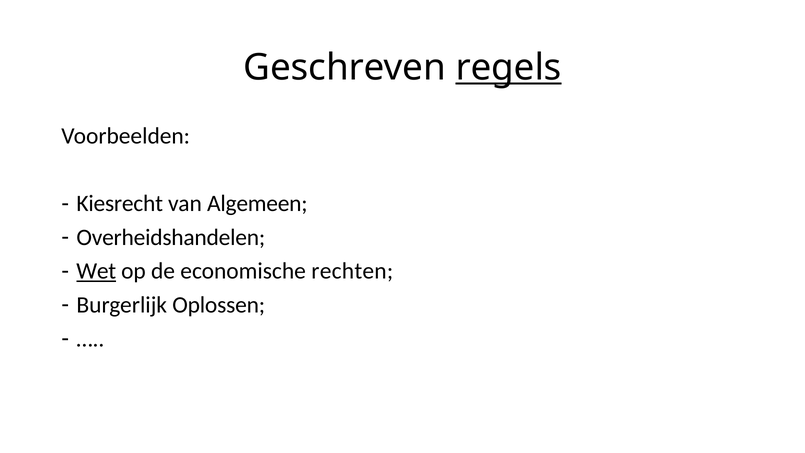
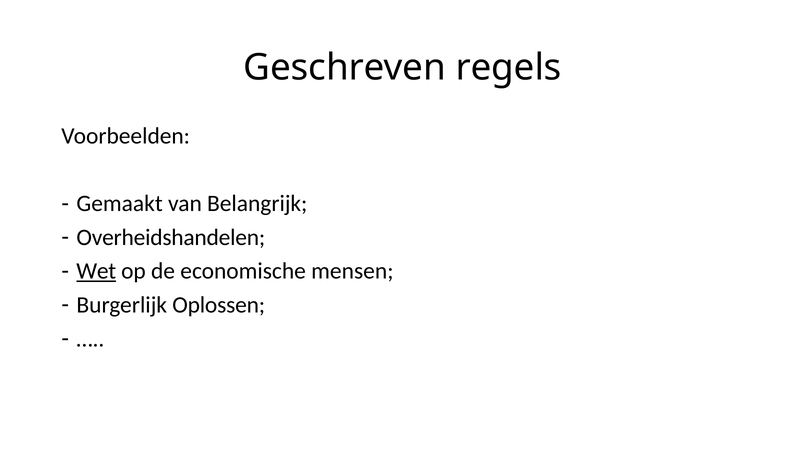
regels underline: present -> none (509, 68)
Kiesrecht: Kiesrecht -> Gemaakt (120, 204)
Algemeen: Algemeen -> Belangrijk (257, 204)
rechten: rechten -> mensen (352, 271)
